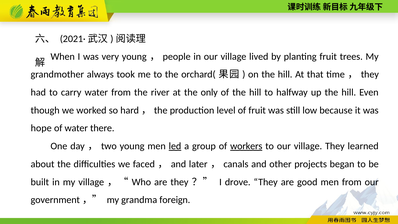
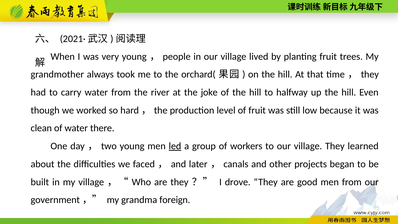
only: only -> joke (209, 92)
hope: hope -> clean (41, 128)
workers underline: present -> none (246, 146)
